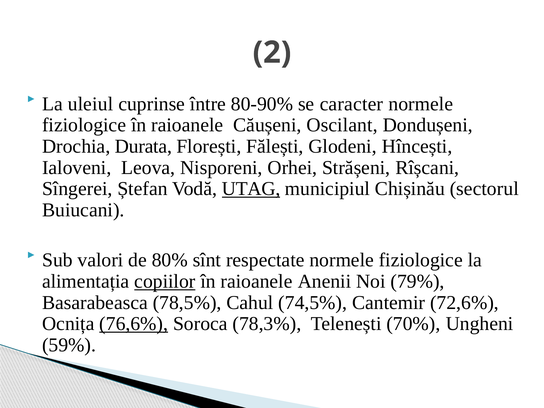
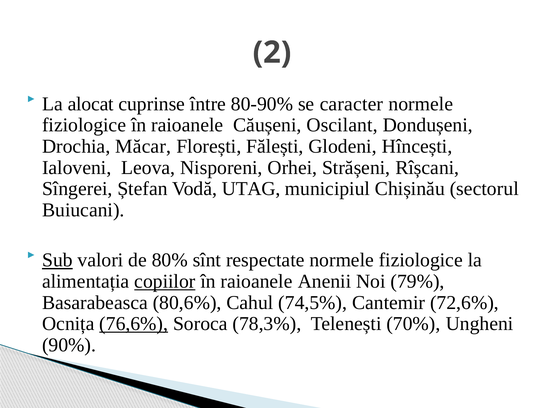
uleiul: uleiul -> alocat (91, 104)
Durata: Durata -> Măcar (143, 146)
UTAG underline: present -> none (251, 189)
Sub underline: none -> present (57, 260)
78,5%: 78,5% -> 80,6% (187, 303)
59%: 59% -> 90% (69, 345)
